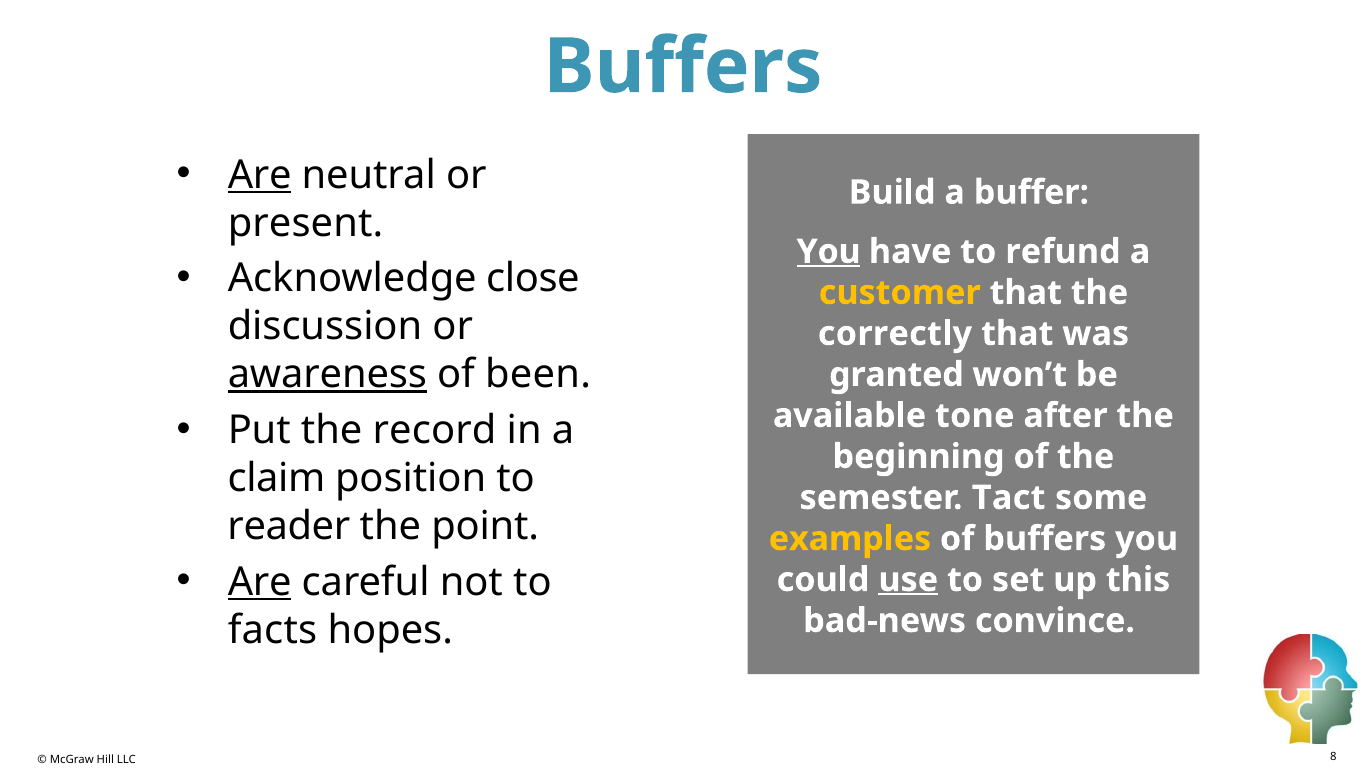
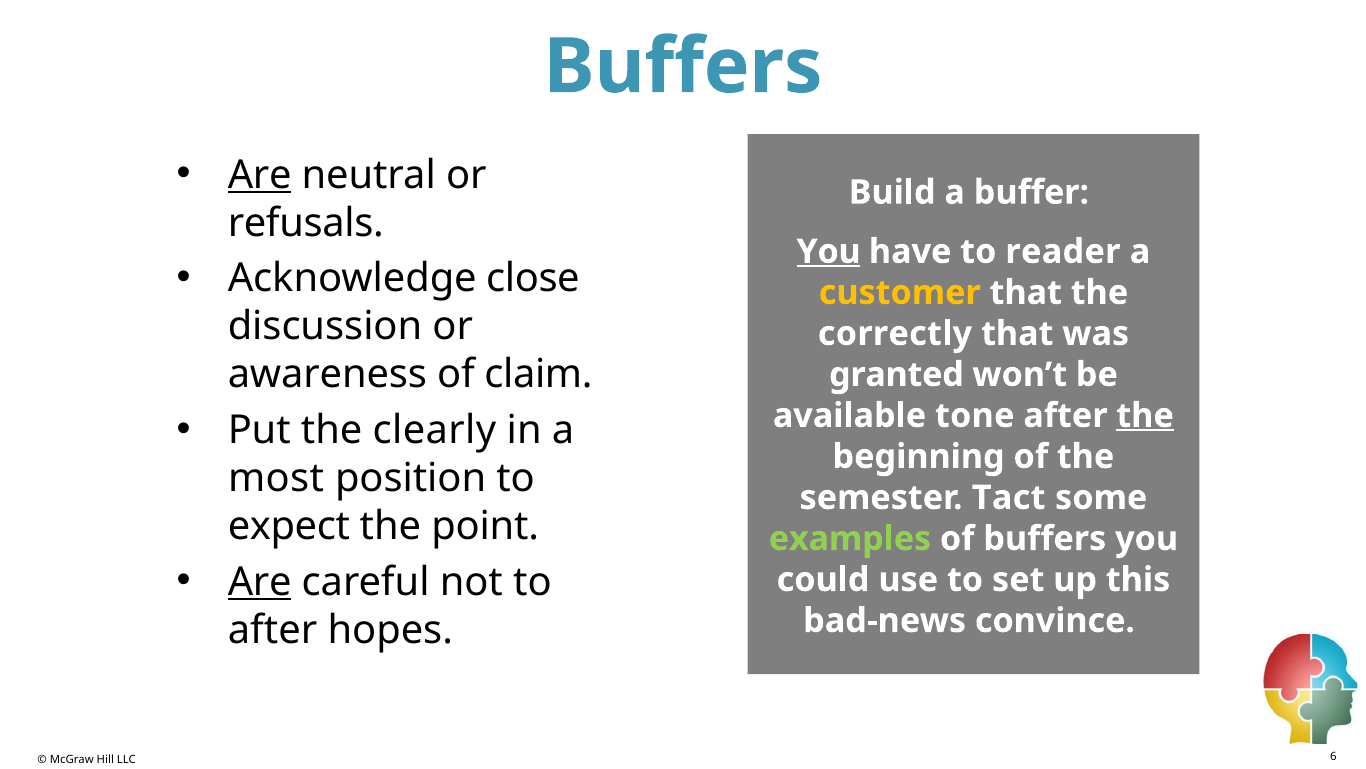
present: present -> refusals (306, 223)
refund: refund -> reader (1063, 251)
awareness underline: present -> none (327, 374)
been: been -> claim (538, 374)
record: record -> clearly (434, 430)
the underline: none -> present (1145, 415)
claim: claim -> most (276, 478)
reader: reader -> expect (289, 526)
examples colour: yellow -> light green (850, 538)
use underline: present -> none (908, 579)
facts: facts -> after (273, 629)
8: 8 -> 6 (1333, 757)
